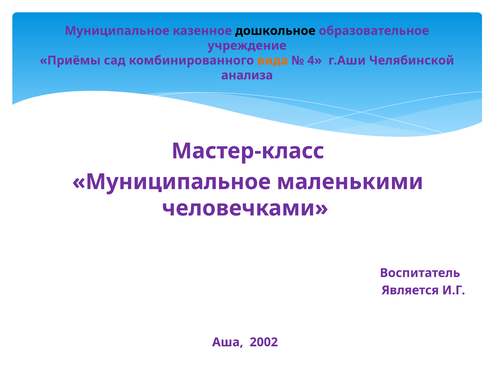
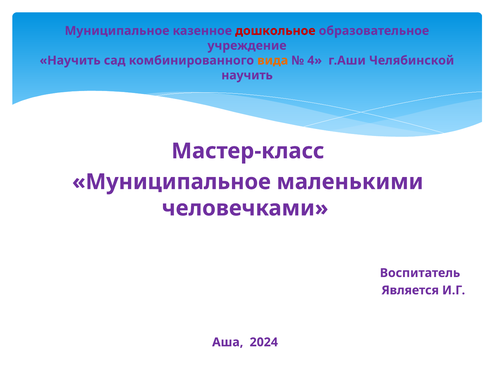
дошкольное colour: black -> red (275, 31)
Приёмы: Приёмы -> Научить (70, 60)
анализа: анализа -> научить (247, 75)
2002: 2002 -> 2024 (264, 342)
